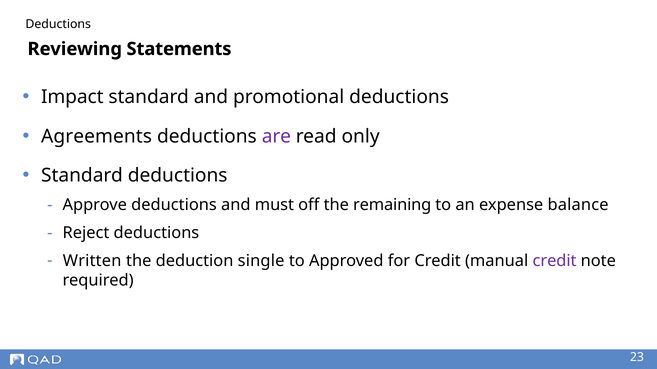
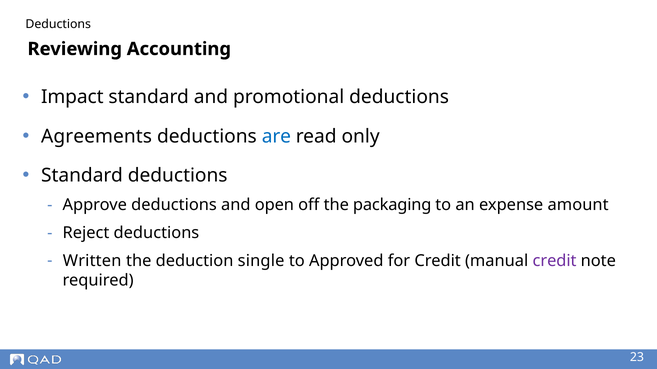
Statements: Statements -> Accounting (179, 49)
are colour: purple -> blue (276, 136)
must: must -> open (274, 205)
remaining: remaining -> packaging (392, 205)
balance: balance -> amount (578, 205)
